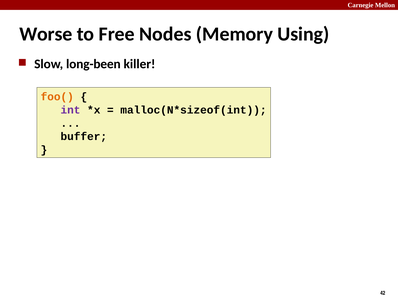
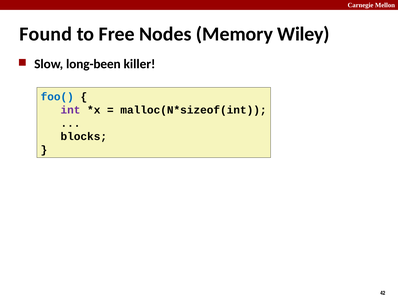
Worse: Worse -> Found (46, 34)
Using: Using -> Wiley (303, 34)
foo( colour: orange -> blue (57, 97)
buffer: buffer -> blocks (84, 137)
